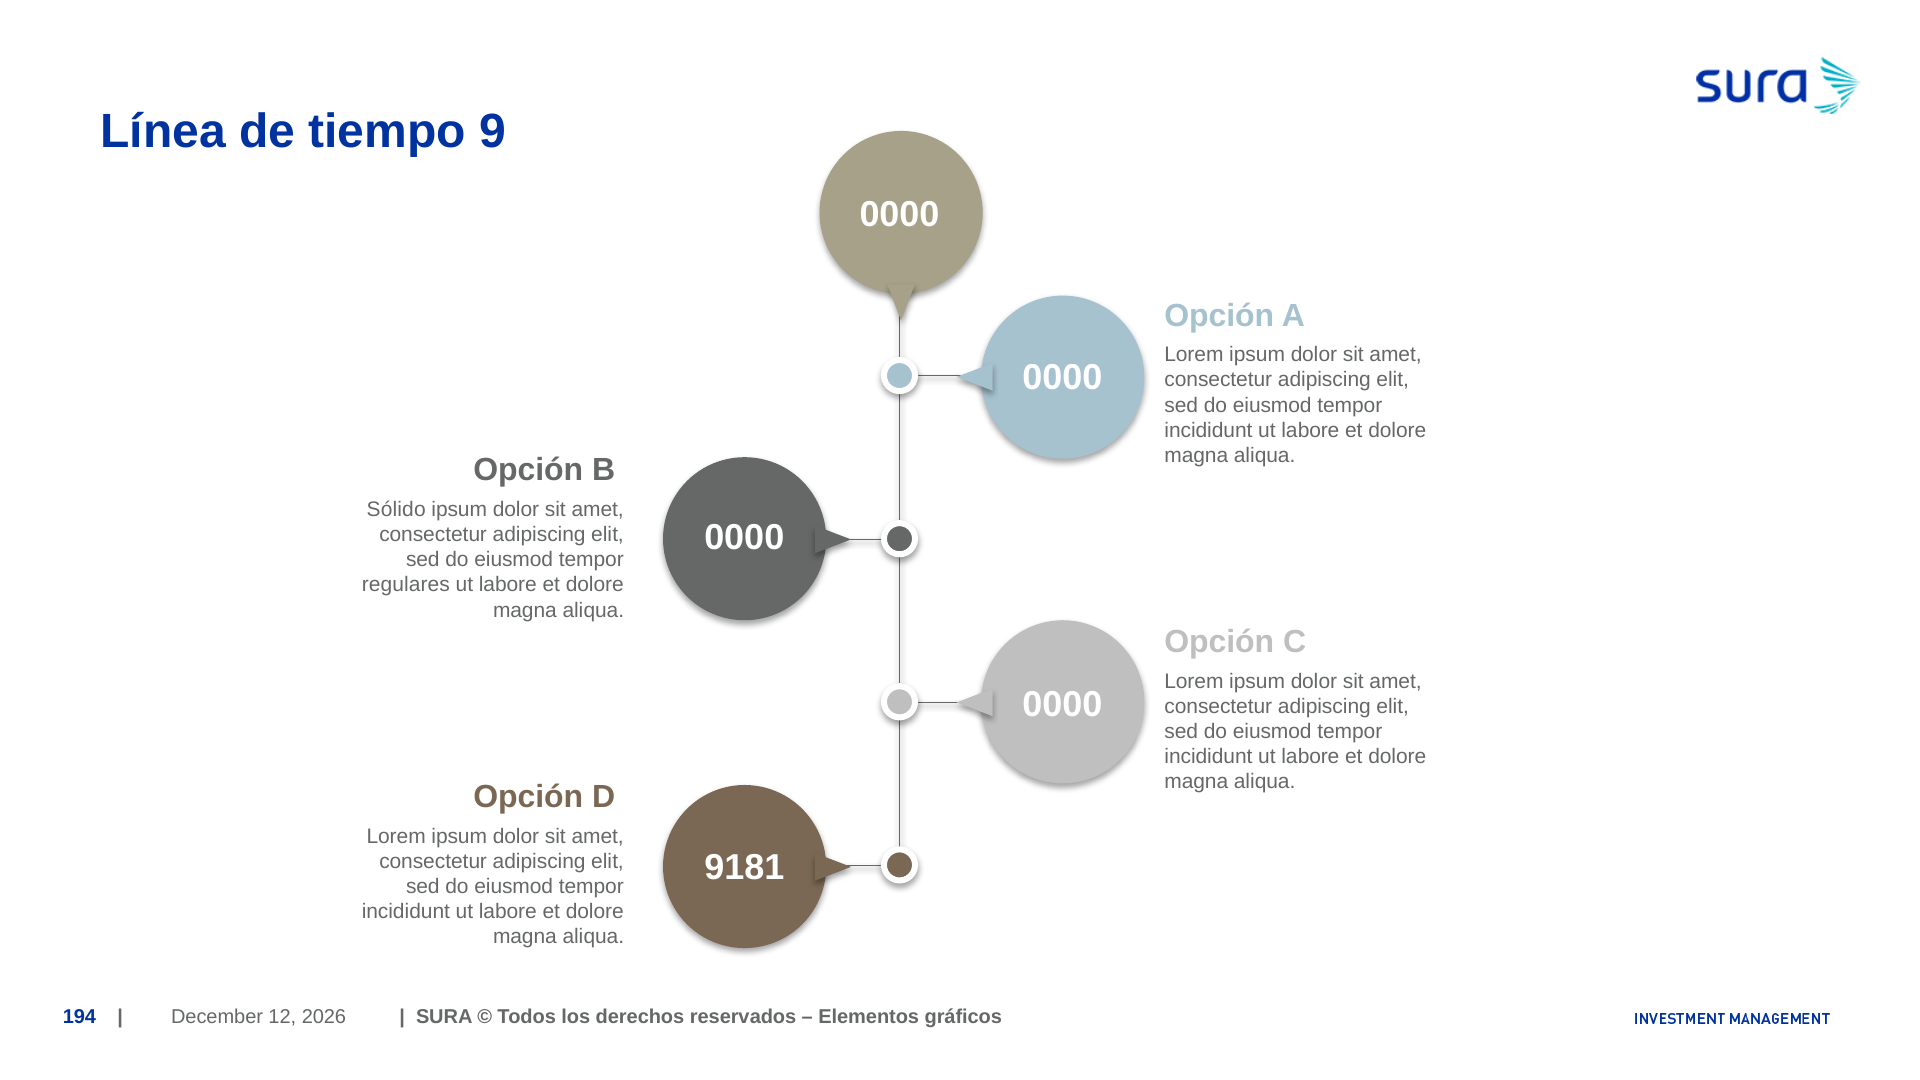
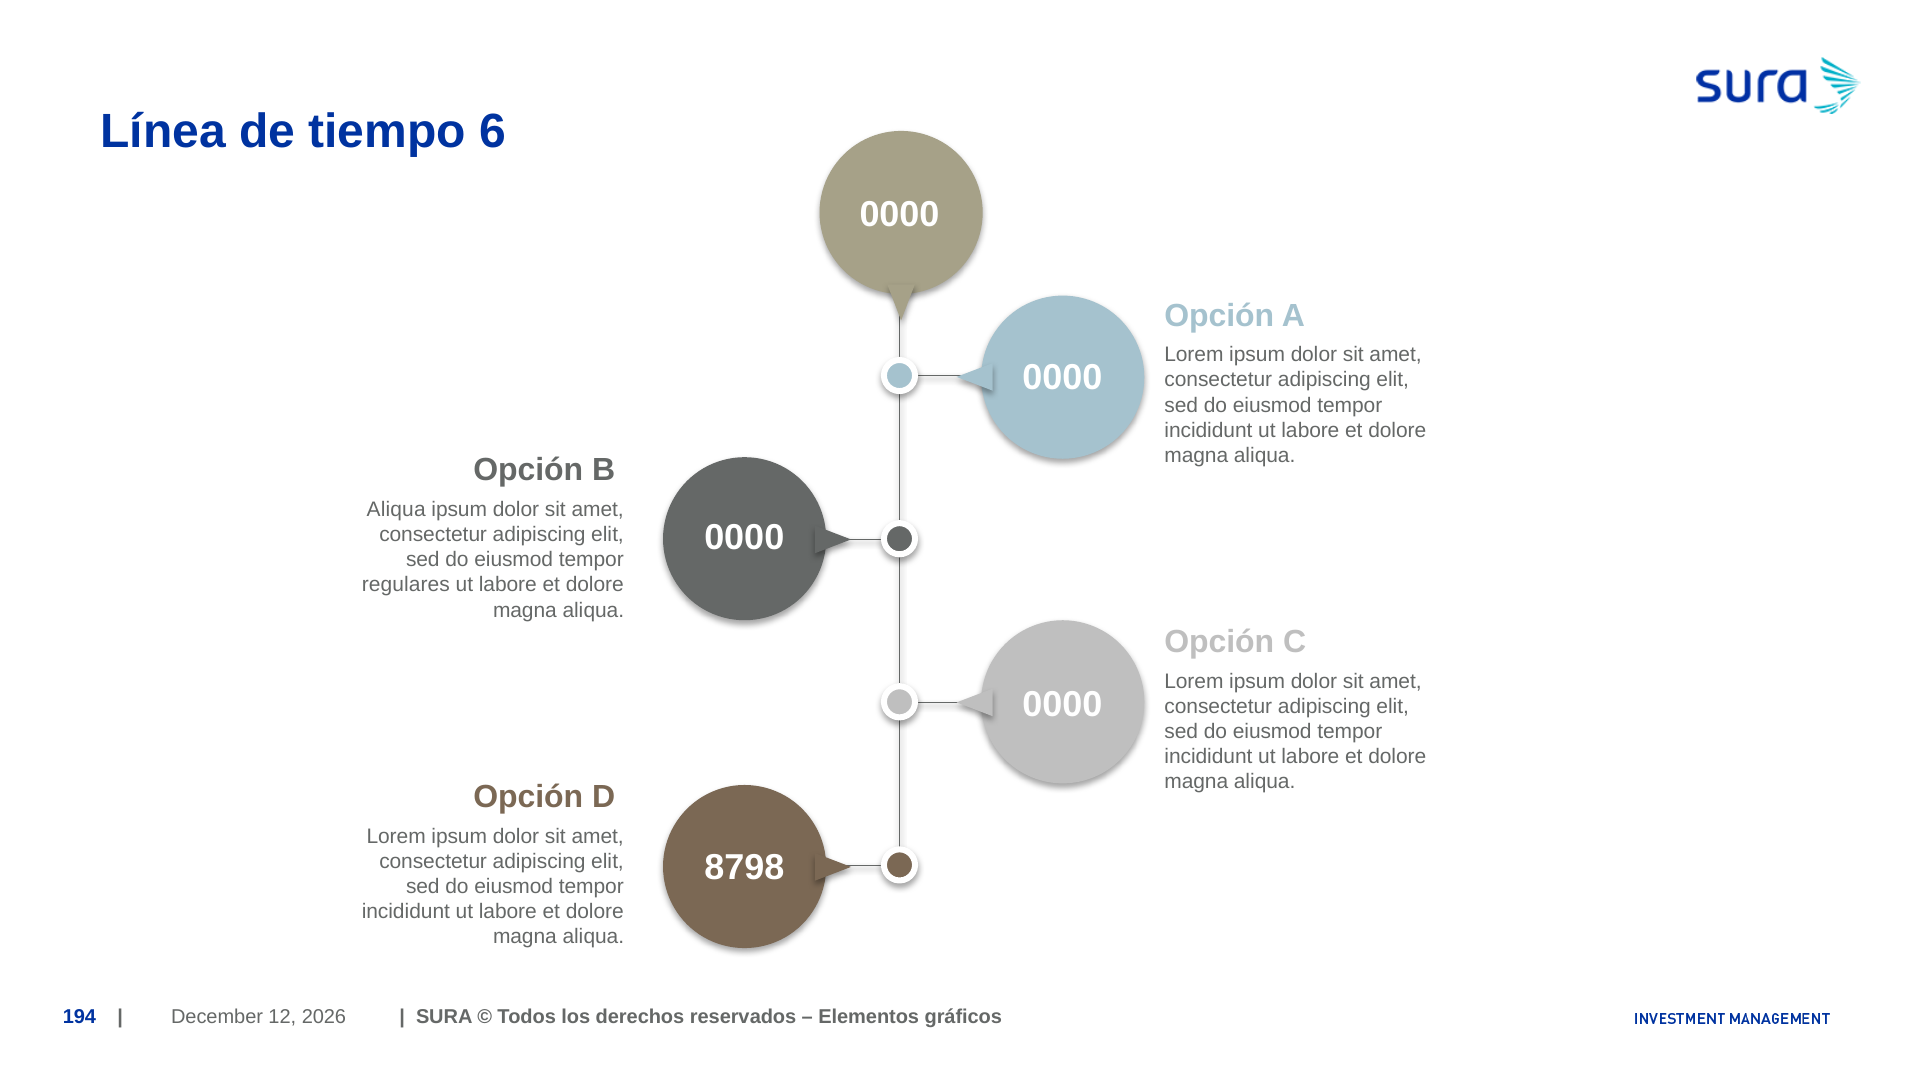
9: 9 -> 6 (493, 131)
Sólido: Sólido -> Aliqua (396, 510)
9181: 9181 -> 8798 (744, 868)
